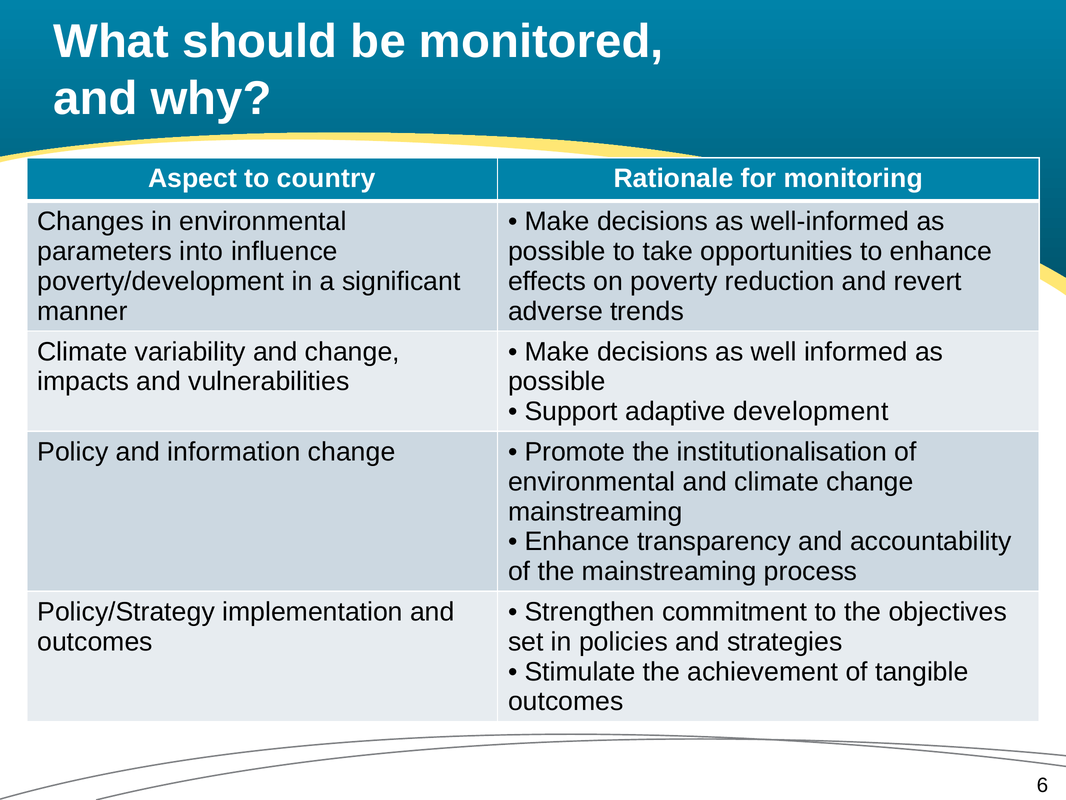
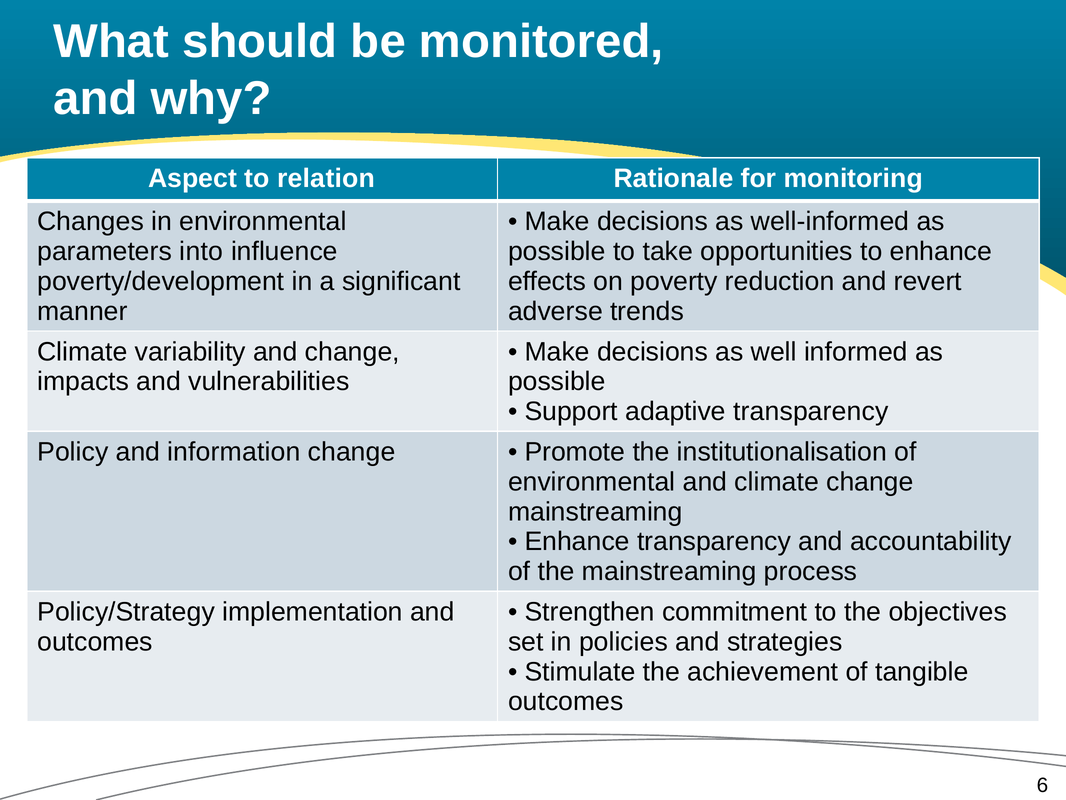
country: country -> relation (326, 178)
adaptive development: development -> transparency (811, 411)
